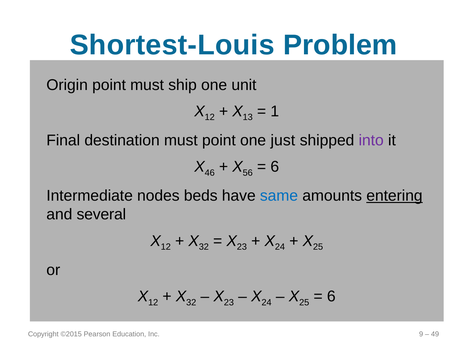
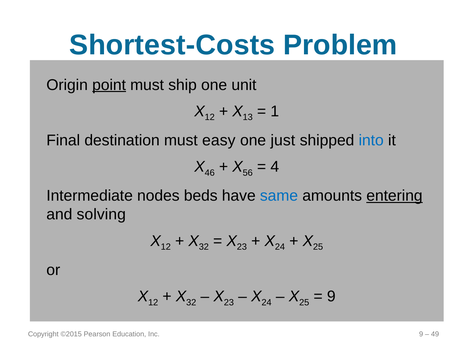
Shortest-Louis: Shortest-Louis -> Shortest-Costs (172, 45)
point underline: none -> present (109, 85)
point: point -> easy (219, 140)
into colour: purple -> blue (371, 140)
6: 6 -> 4 (275, 167)
several: several -> solving (101, 215)
6: 6 -> 9 (331, 297)
